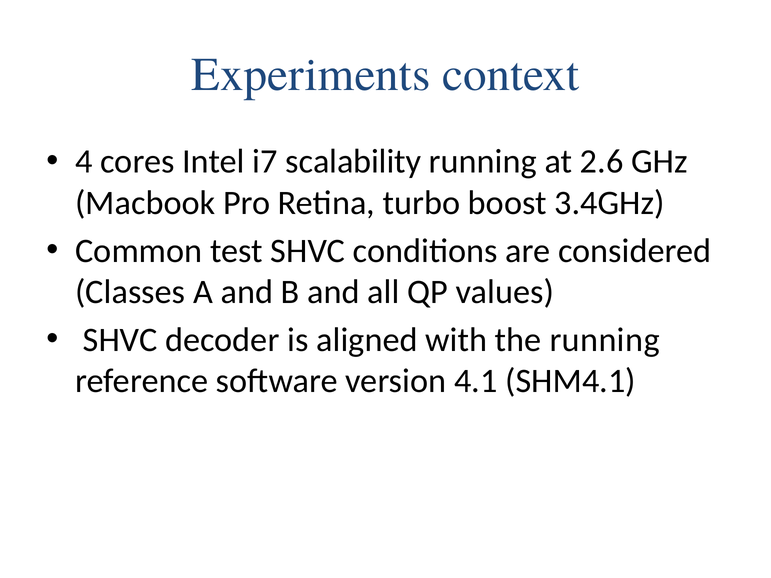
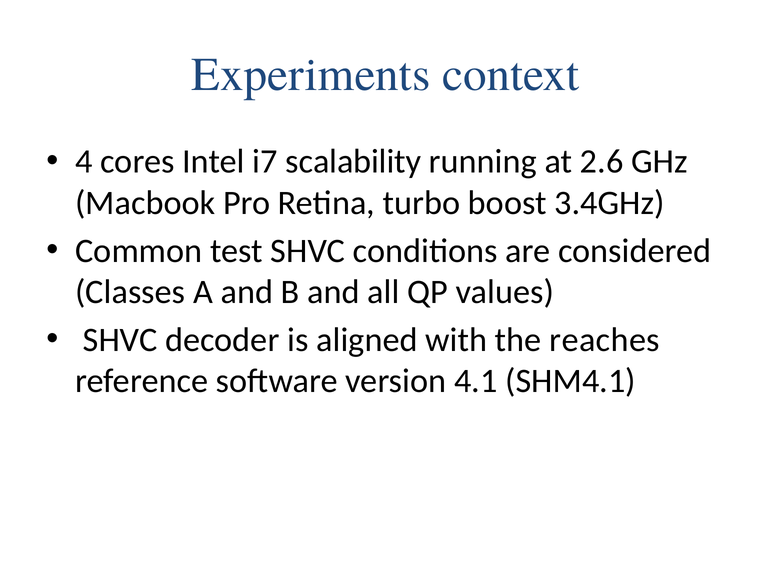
the running: running -> reaches (605, 340)
